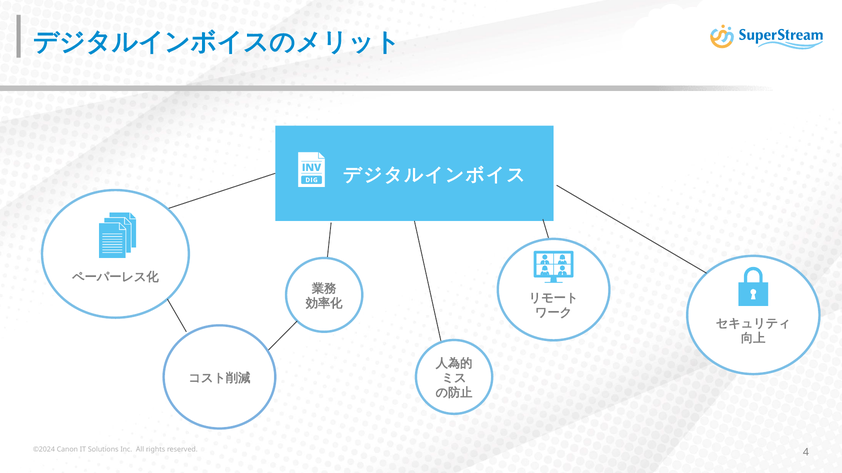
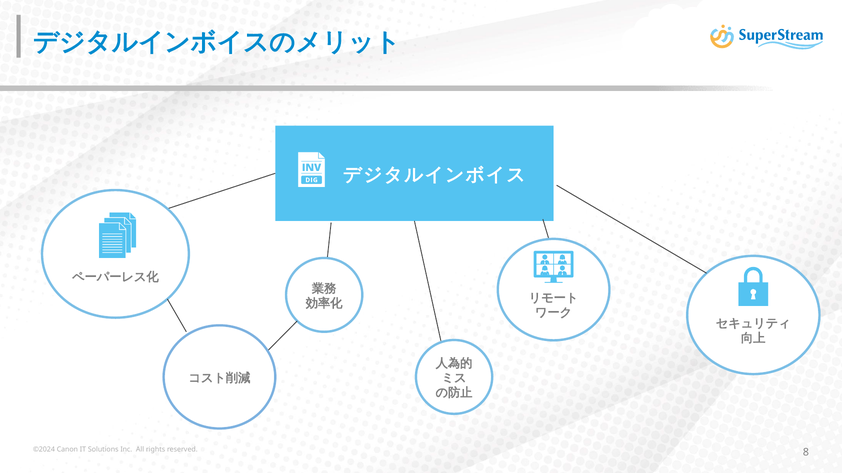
4: 4 -> 8 (806, 453)
